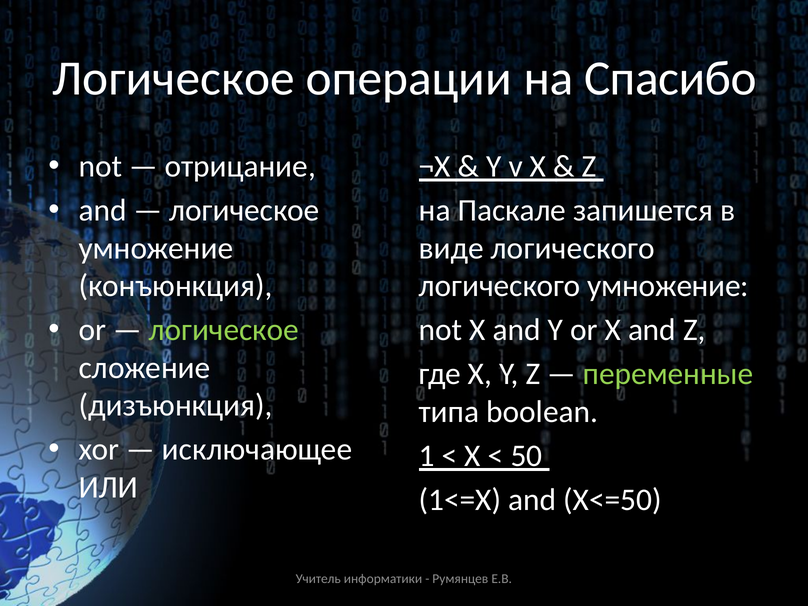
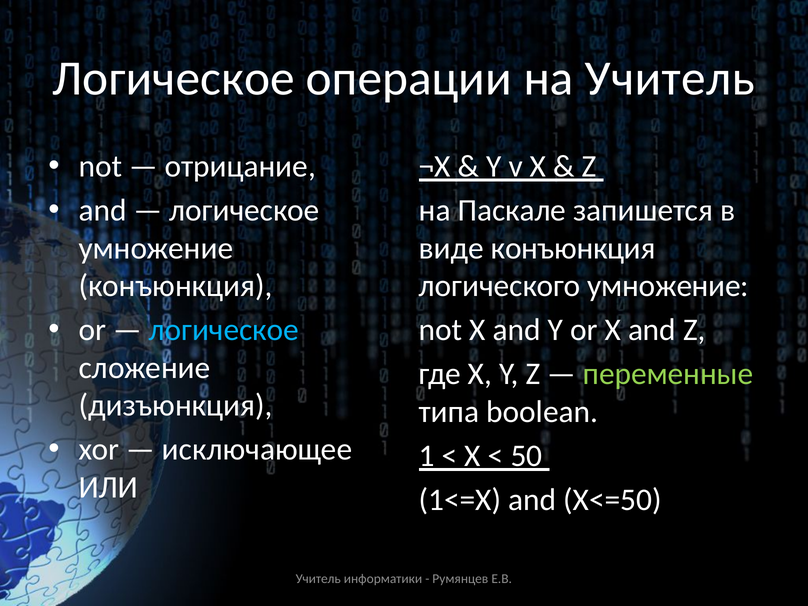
на Спасибо: Спасибо -> Учитель (670, 78)
виде логического: логического -> конъюнкция (573, 248)
логическое colour: light green -> light blue (224, 330)
